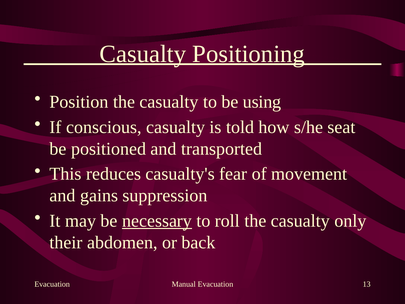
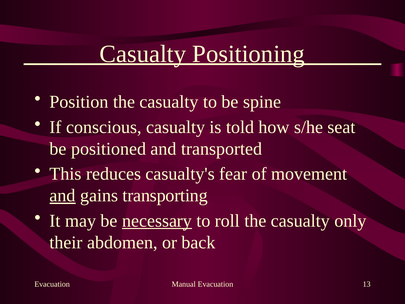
using: using -> spine (262, 102)
and underline: none -> present (63, 195)
suppression: suppression -> transporting (165, 195)
